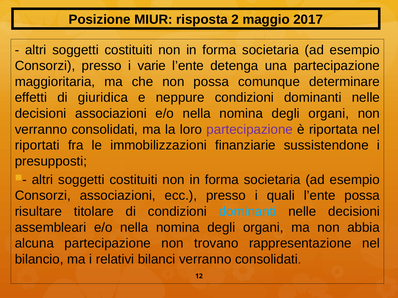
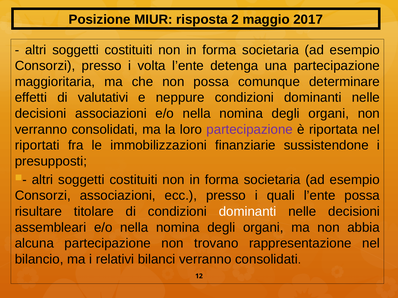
varie: varie -> volta (152, 66)
giuridica: giuridica -> valutativi (103, 98)
dominanti colour: light blue -> white (248, 212)
